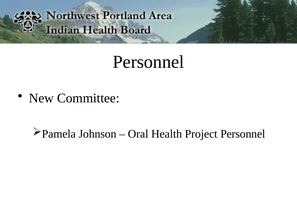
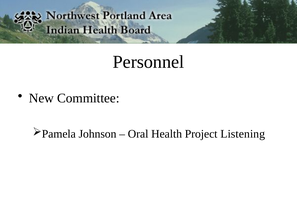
Project Personnel: Personnel -> Listening (243, 134)
